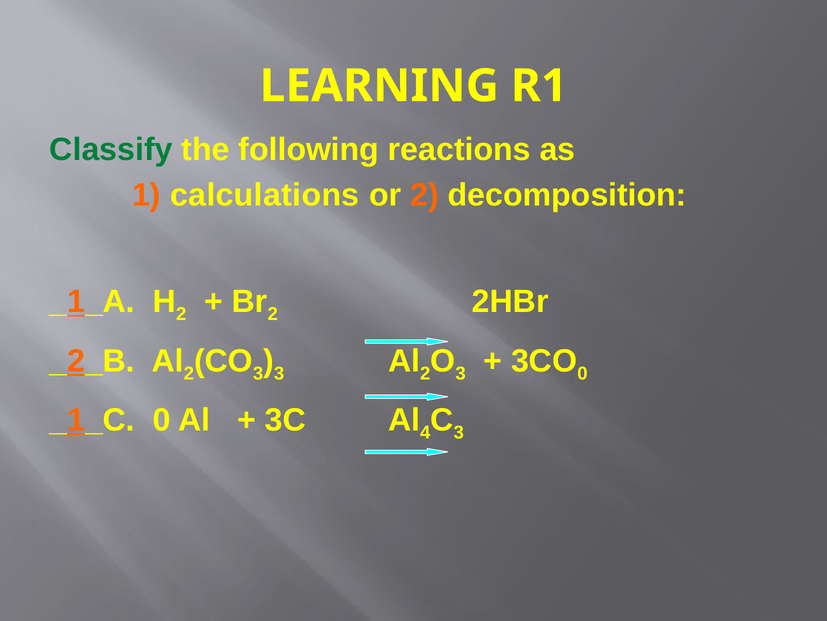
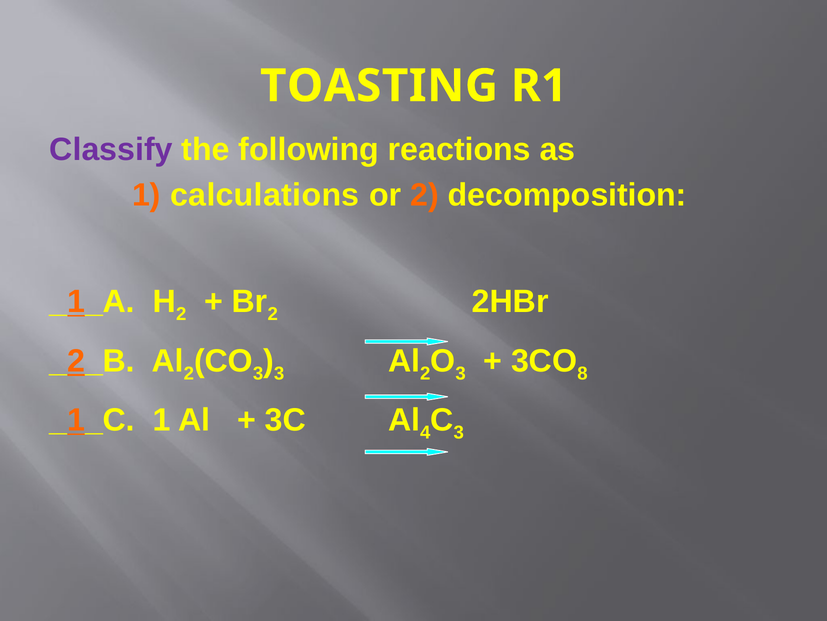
LEARNING: LEARNING -> TOASTING (379, 86)
Classify colour: green -> purple (111, 150)
0: 0 -> 8 (582, 373)
_1_C 0: 0 -> 1 (162, 420)
